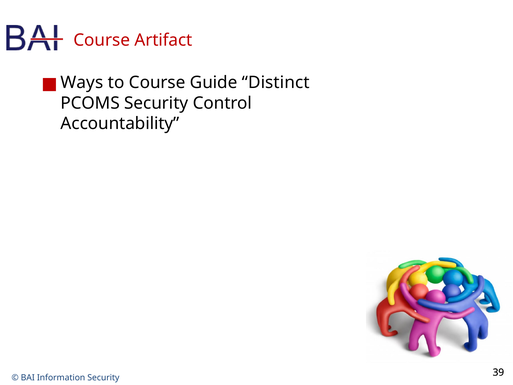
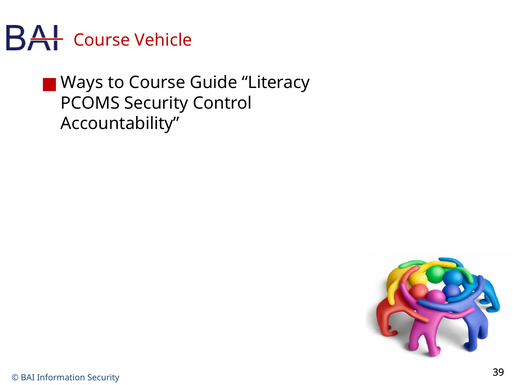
Artifact: Artifact -> Vehicle (163, 40)
Distinct: Distinct -> Literacy (276, 82)
